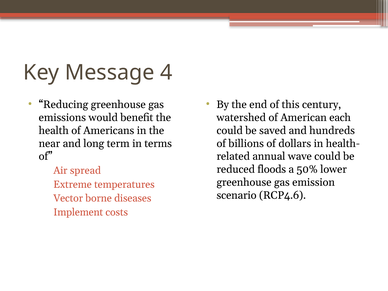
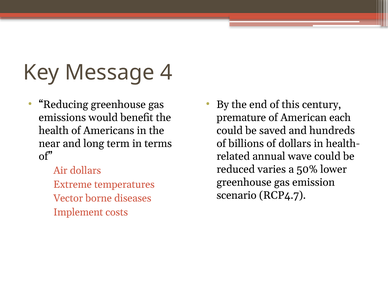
watershed: watershed -> premature (241, 118)
Air spread: spread -> dollars (85, 171)
floods: floods -> varies (272, 169)
RCP4.6: RCP4.6 -> RCP4.7 (283, 195)
